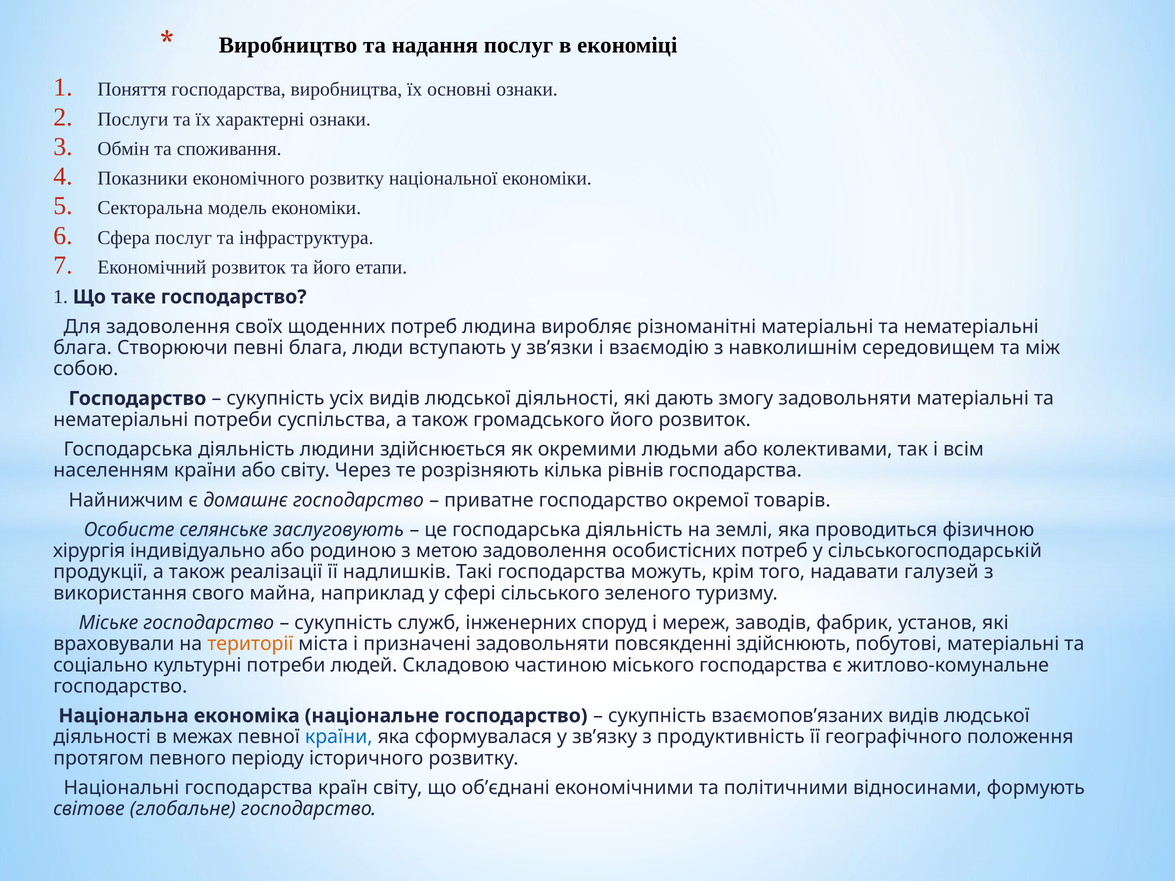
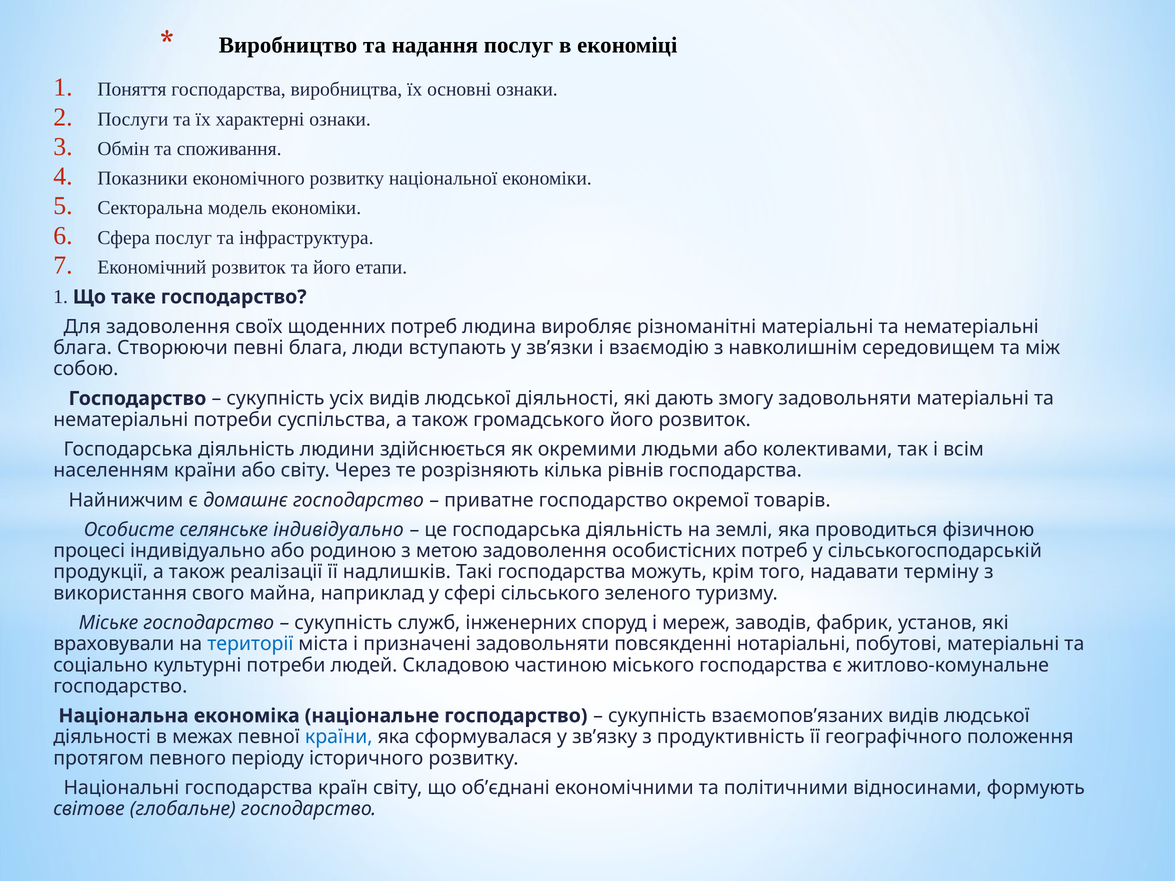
селянське заслуговують: заслуговують -> індивідуально (338, 530)
хірургія: хірургія -> процесі (89, 551)
галузей: галузей -> терміну (941, 572)
території colour: orange -> blue (250, 644)
здійснюють: здійснюють -> нотаріальні (794, 644)
